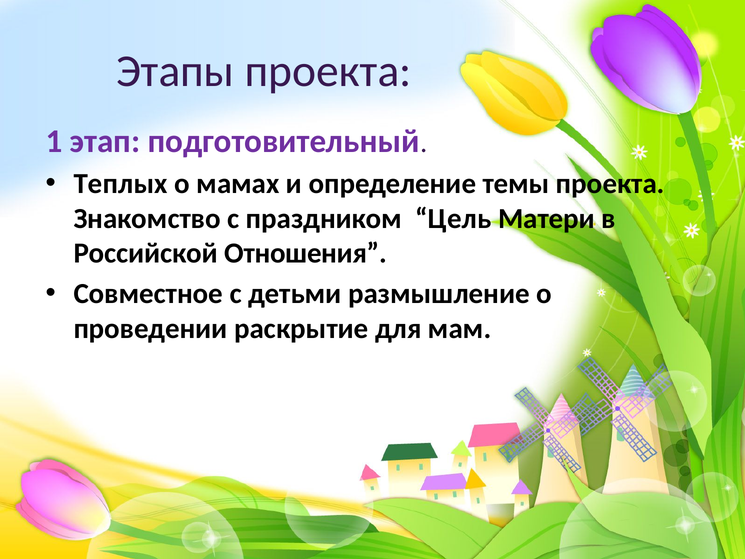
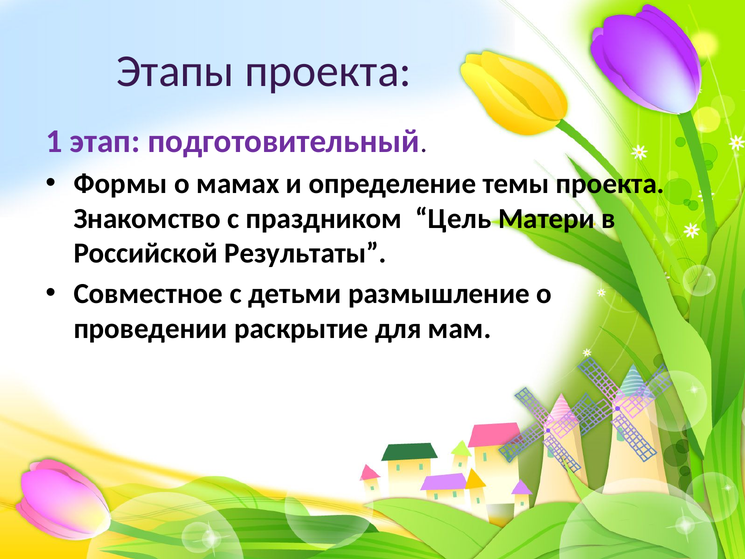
Теплых: Теплых -> Формы (121, 184)
Отношения: Отношения -> Результаты (306, 253)
